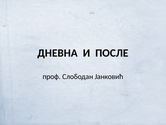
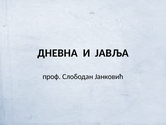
ПОСЛЕ: ПОСЛЕ -> ЈАВЉА (112, 53)
